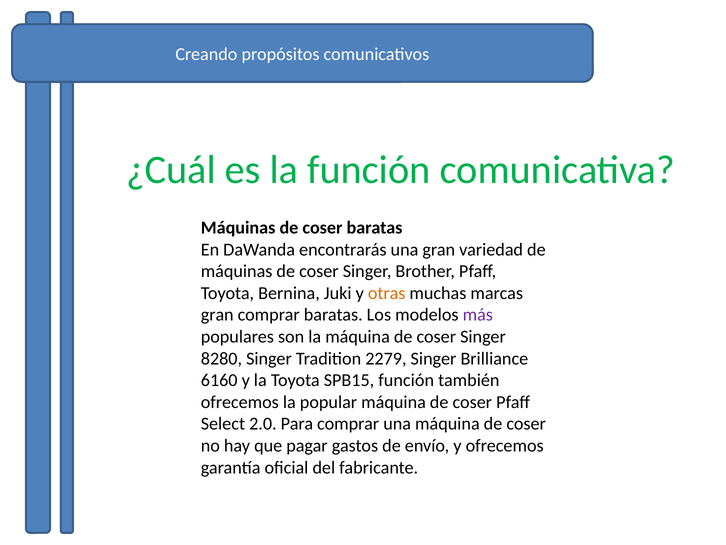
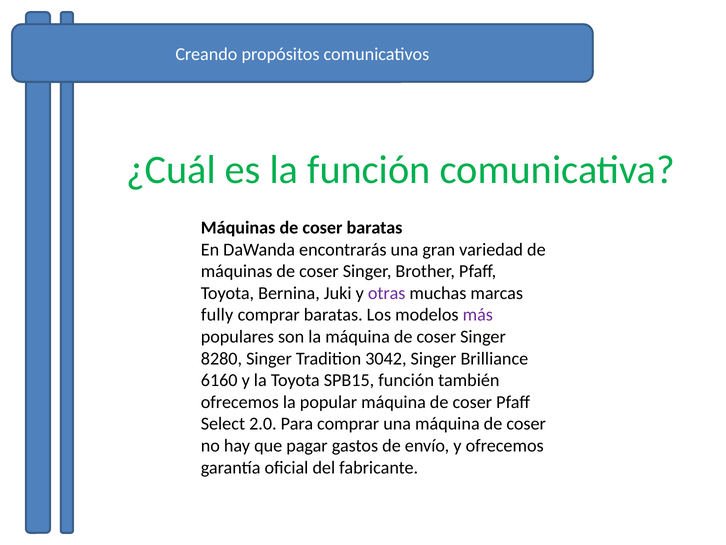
otras colour: orange -> purple (387, 293)
gran: gran -> fully (217, 315)
2279: 2279 -> 3042 (386, 358)
